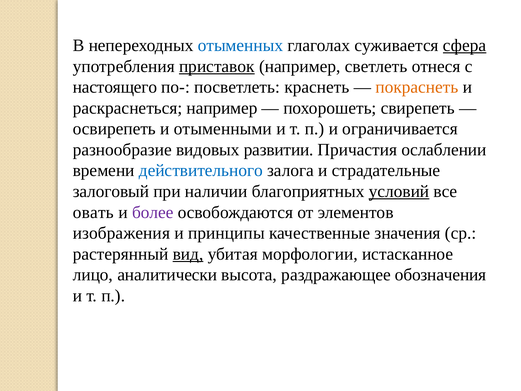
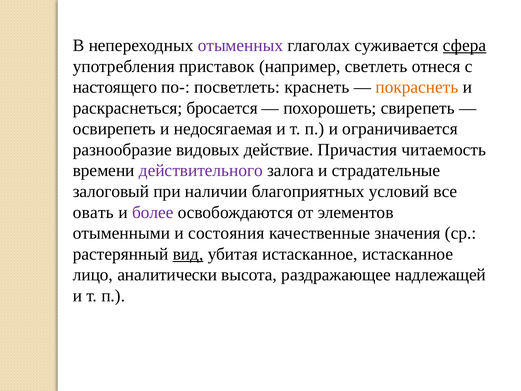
отыменных colour: blue -> purple (240, 45)
приставок underline: present -> none (217, 66)
раскраснеться например: например -> бросается (222, 108)
отыменными: отыменными -> недосягаемая (223, 129)
развитии: развитии -> действие (279, 150)
ослаблении: ослаблении -> читаемость (444, 150)
действительного colour: blue -> purple (201, 170)
условий underline: present -> none (399, 191)
изображения: изображения -> отыменными (121, 233)
принципы: принципы -> состояния (226, 233)
убитая морфологии: морфологии -> истасканное (310, 254)
обозначения: обозначения -> надлежащей (441, 275)
